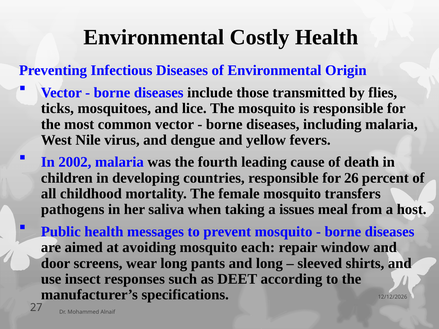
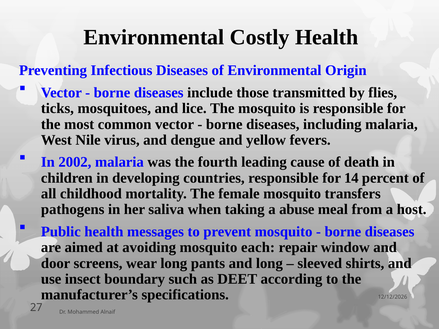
26: 26 -> 14 (351, 178)
issues: issues -> abuse (297, 210)
responses: responses -> boundary (135, 279)
